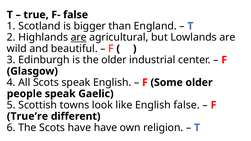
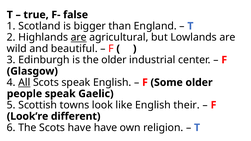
All underline: none -> present (24, 83)
English false: false -> their (187, 105)
True’re: True’re -> Look’re (28, 116)
